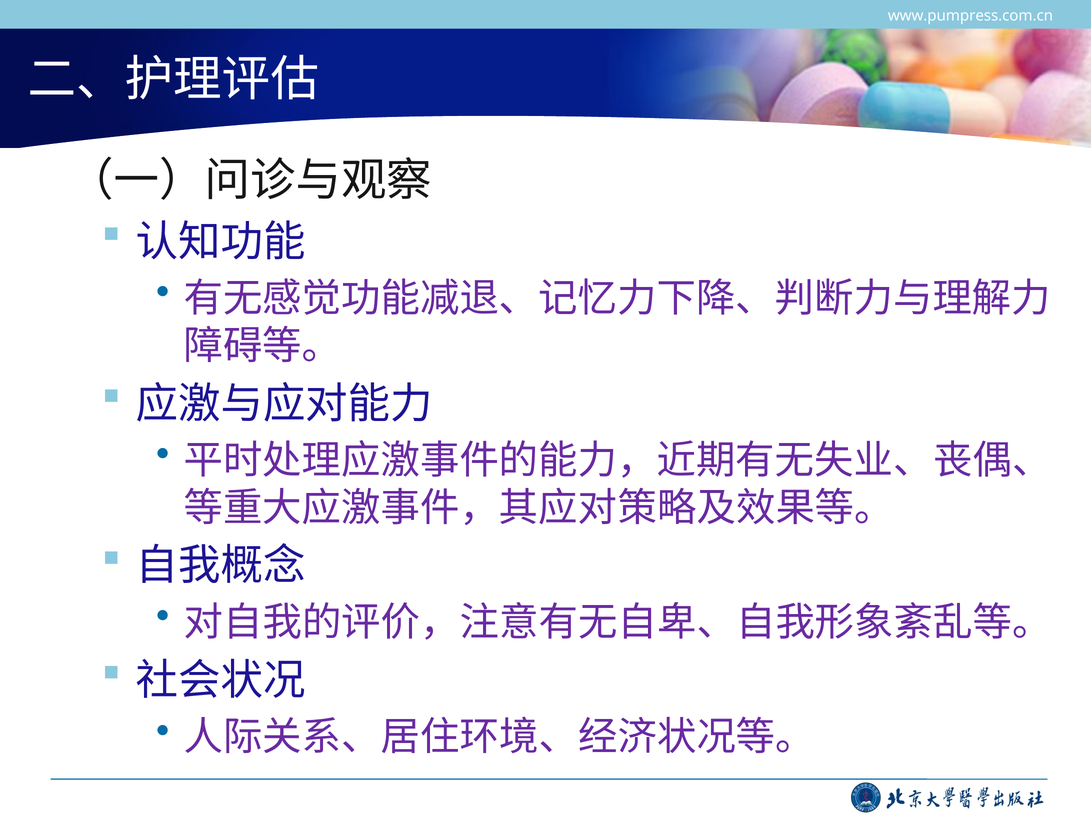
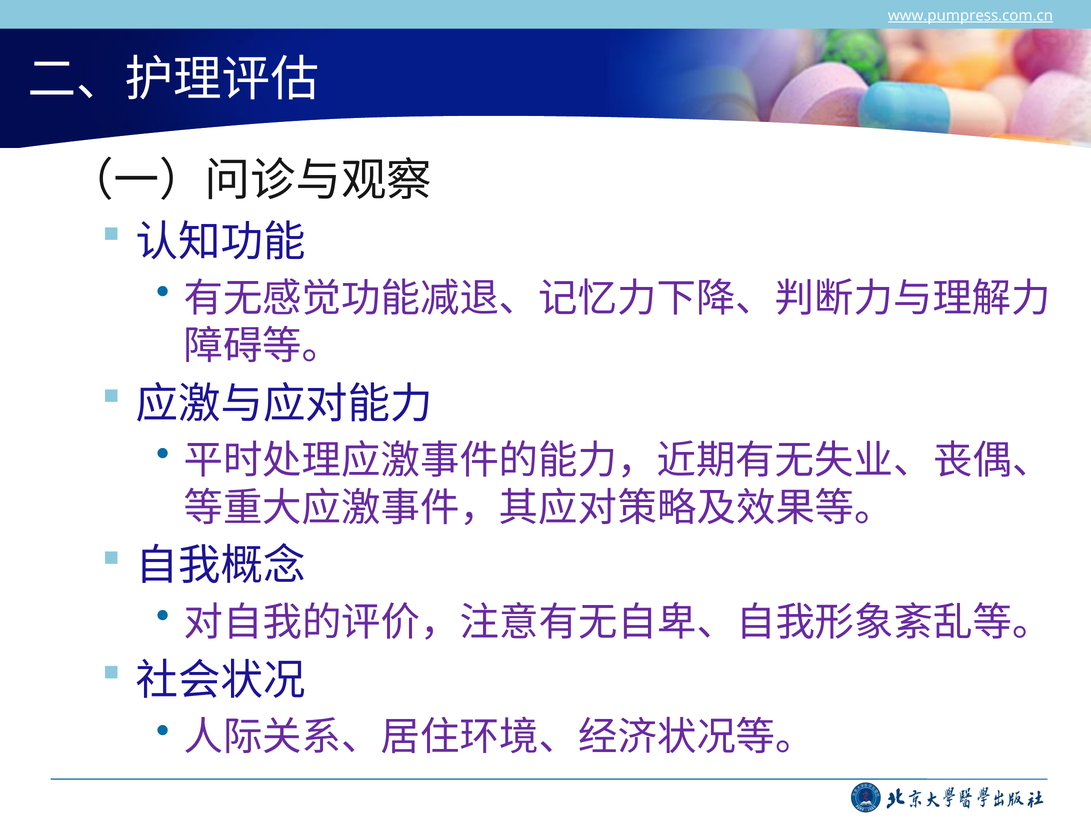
www.pumpress.com.cn underline: none -> present (970, 16)
